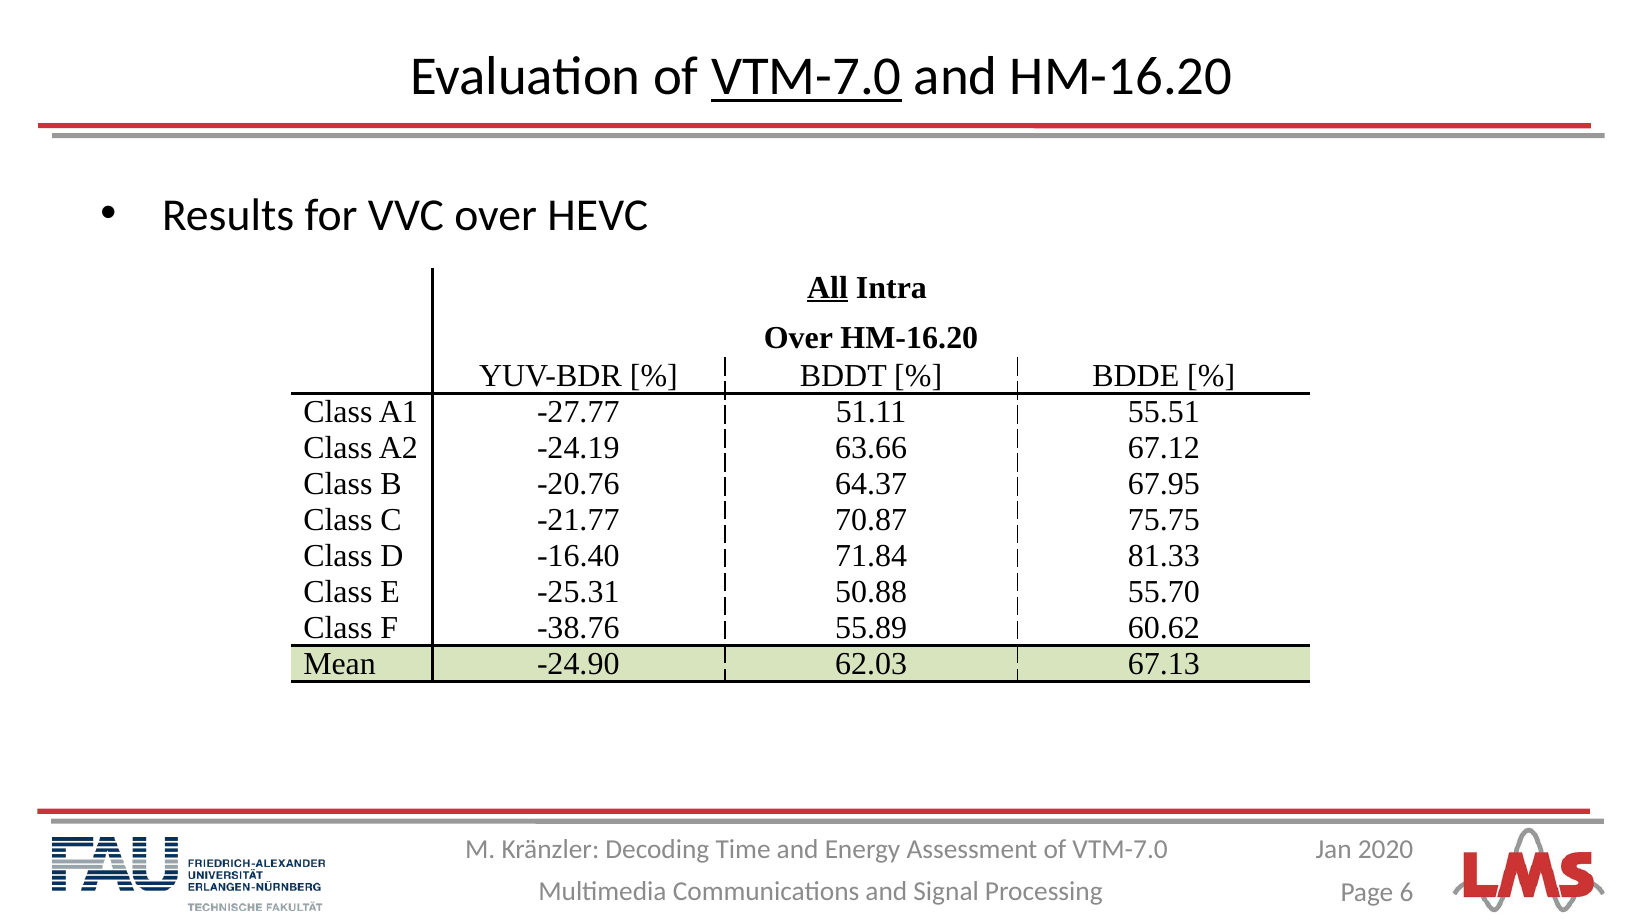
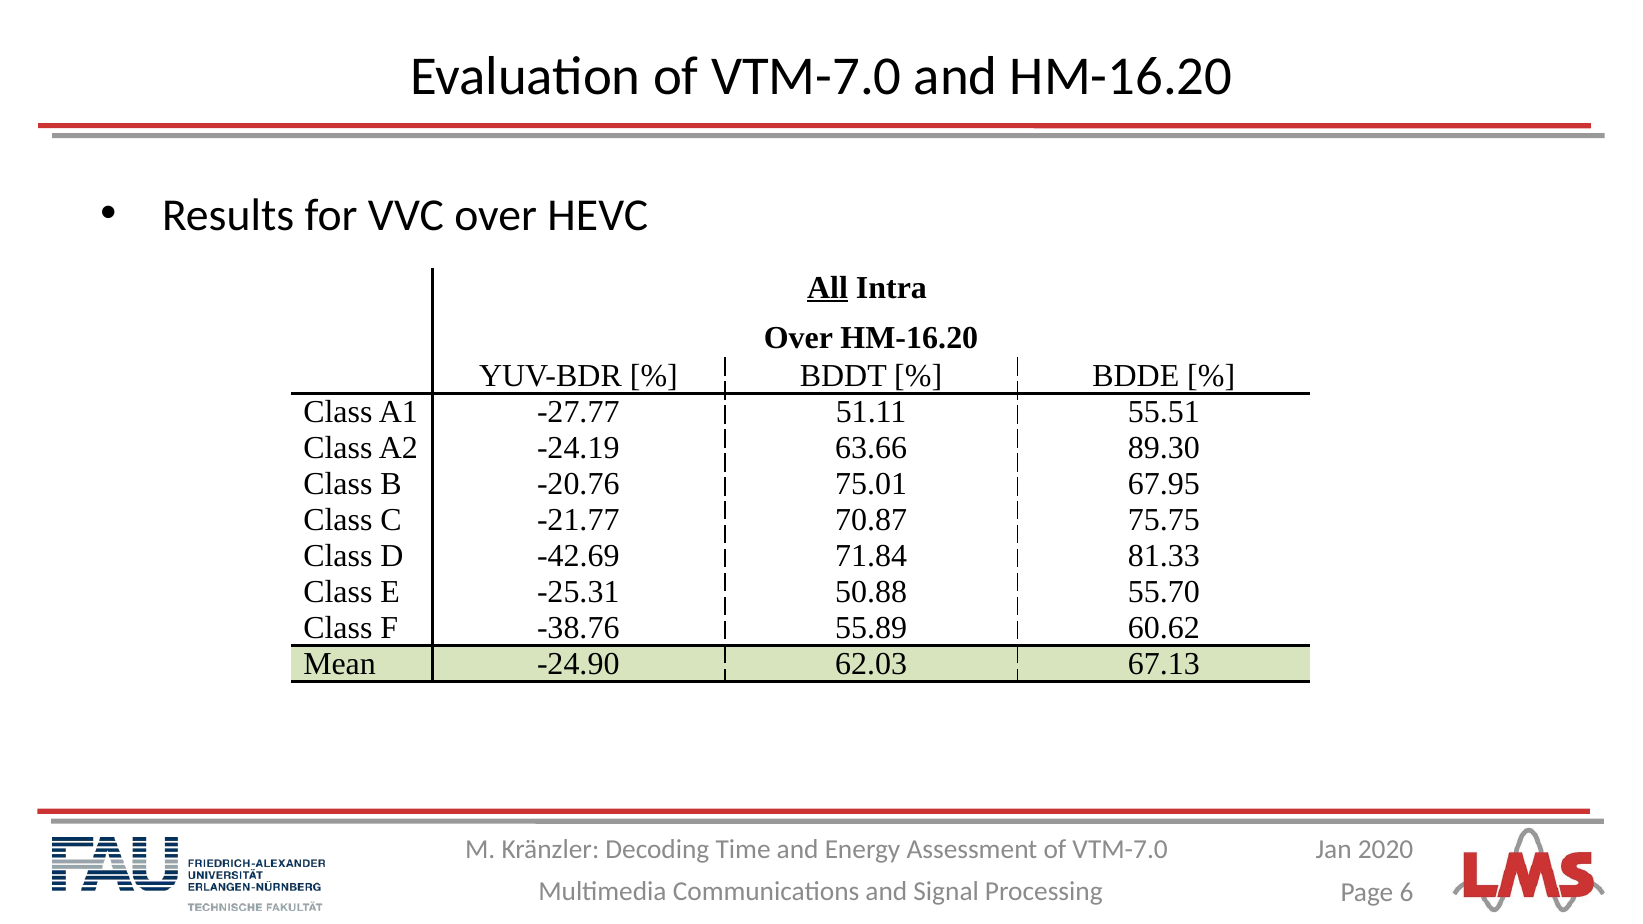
VTM-7.0 underline: present -> none (806, 77)
67.12: 67.12 -> 89.30 (1164, 448)
64.37: 64.37 -> 75.01 (871, 484)
-16.40: -16.40 -> -42.69 (578, 556)
